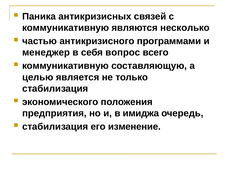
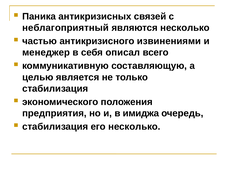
коммуникативную: коммуникативную -> неблагоприятный (66, 28)
программами: программами -> извинениями (169, 41)
вопрос: вопрос -> описал (123, 53)
его изменение: изменение -> несколько (134, 127)
